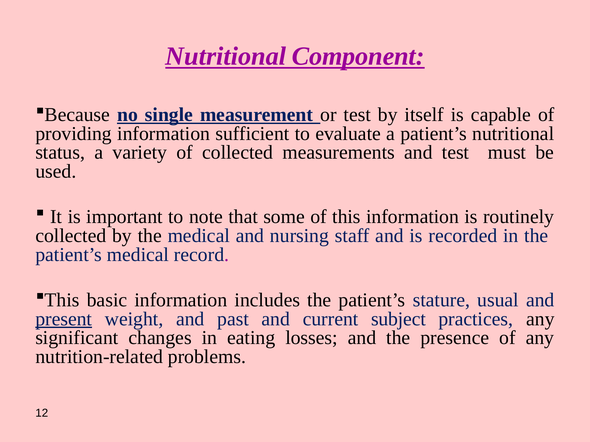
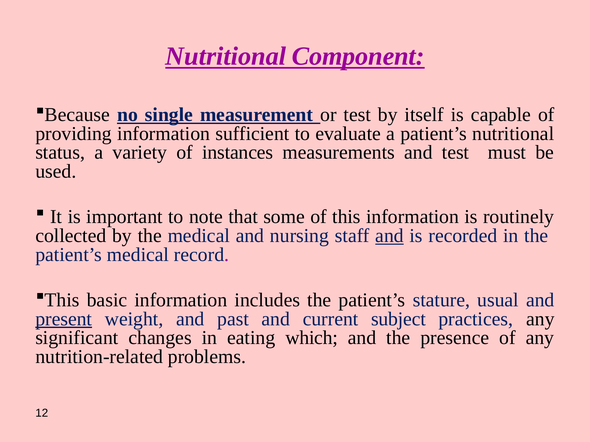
of collected: collected -> instances (238, 153)
and underline: none -> present (390, 236)
losses: losses -> which (312, 338)
